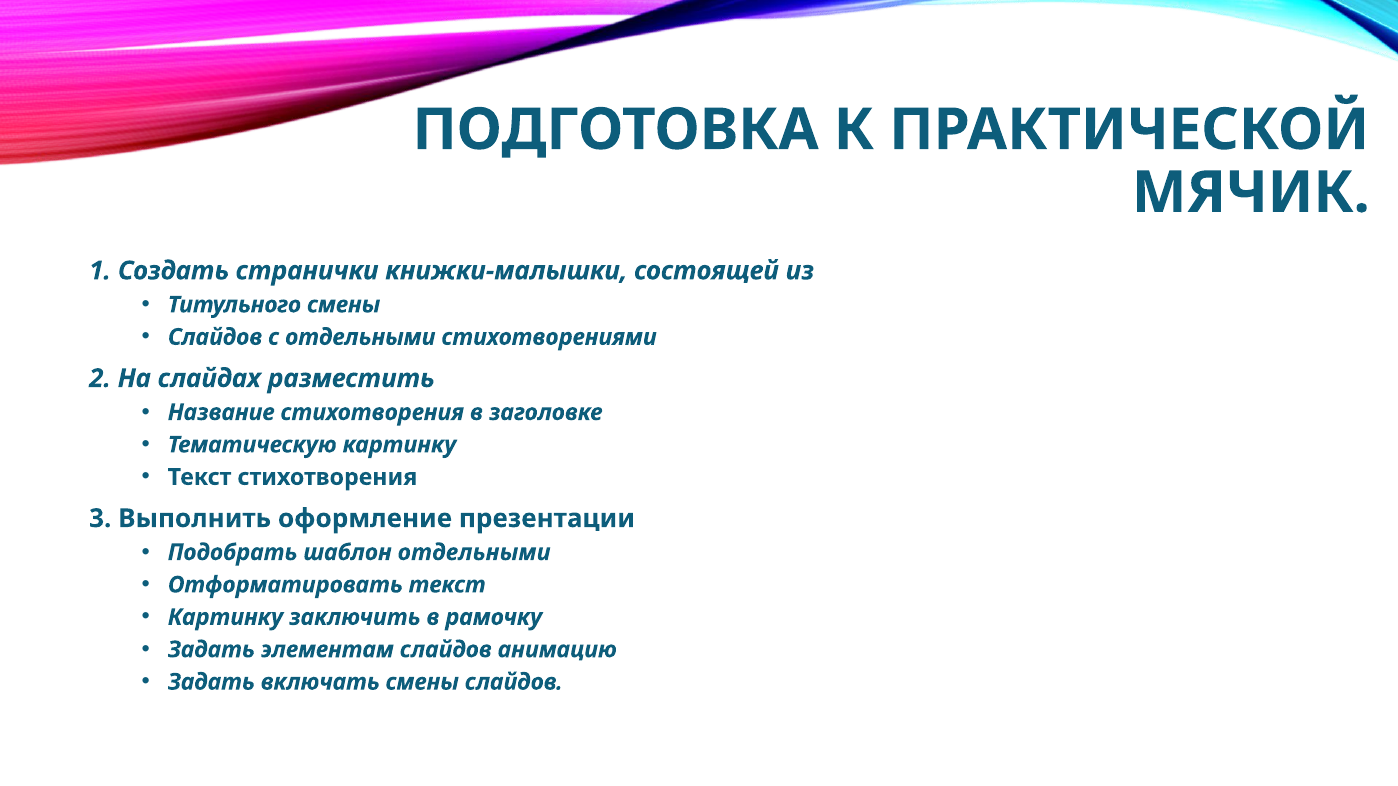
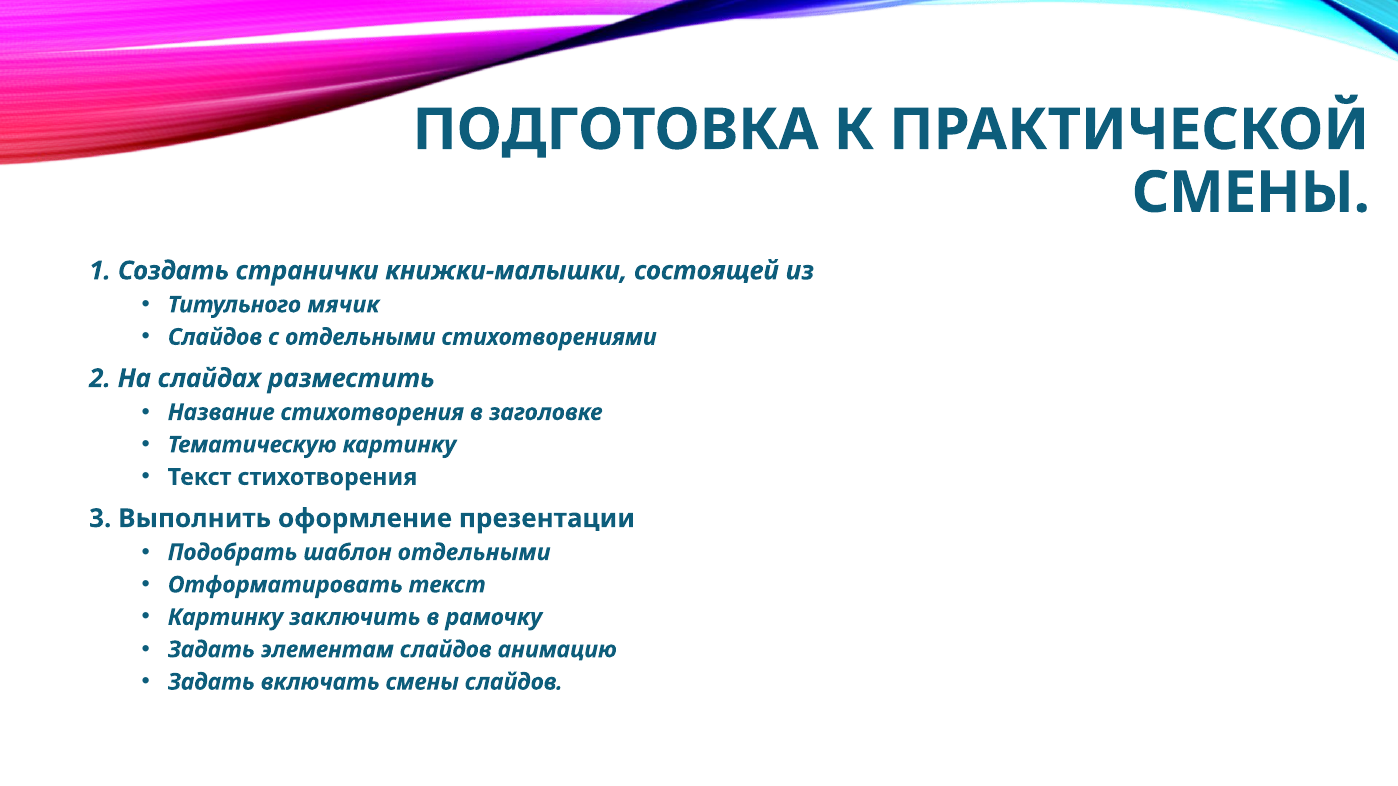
МЯЧИК: МЯЧИК -> СМЕНЫ (1251, 193)
Титульного смены: смены -> мячик (344, 305)
